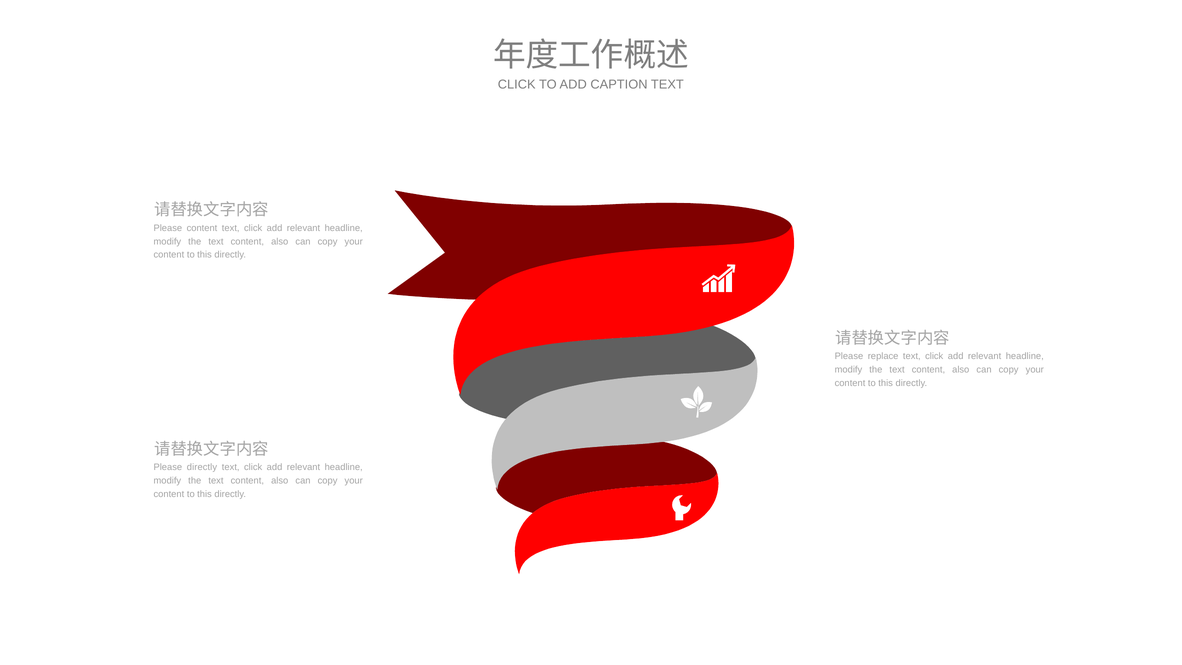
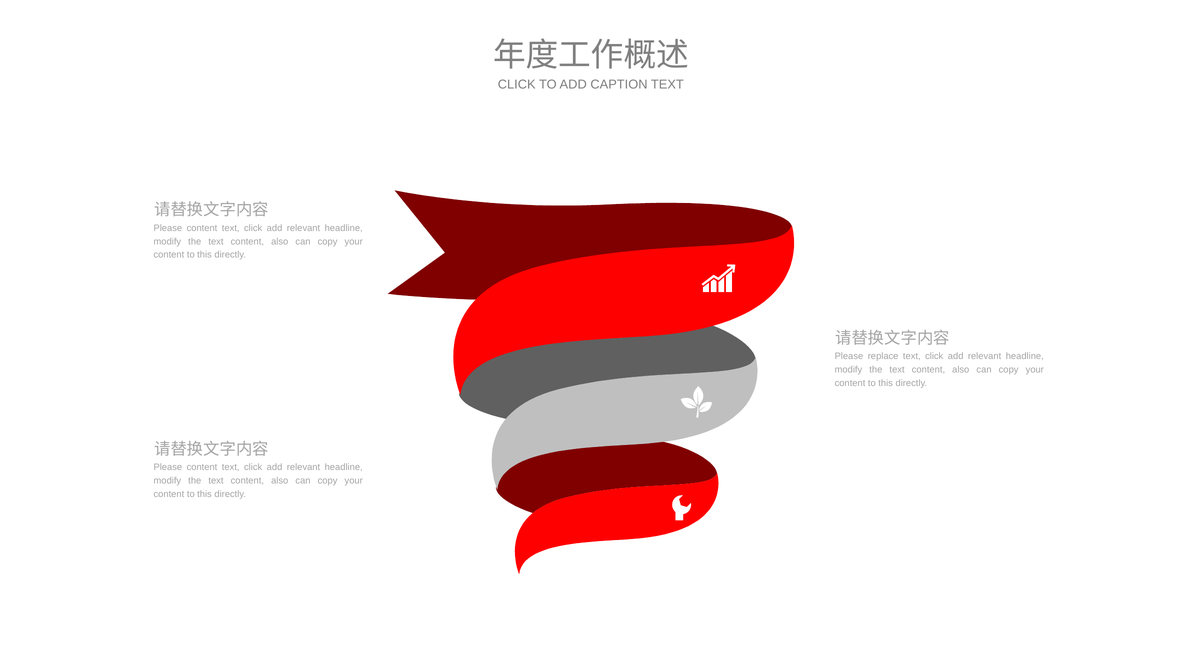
directly: directly -> content (202, 467)
